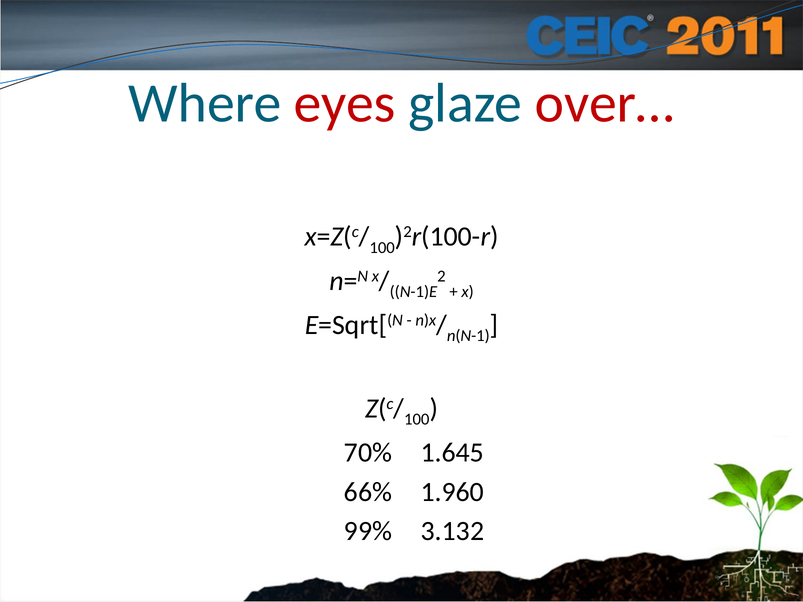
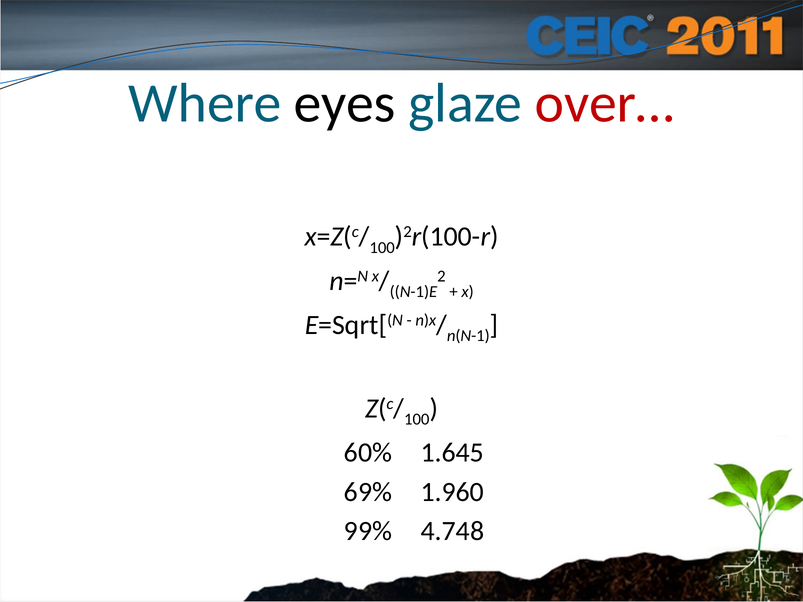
eyes colour: red -> black (345, 103)
70%: 70% -> 60% (368, 453)
66%: 66% -> 69% (368, 492)
3.132: 3.132 -> 4.748 (452, 531)
